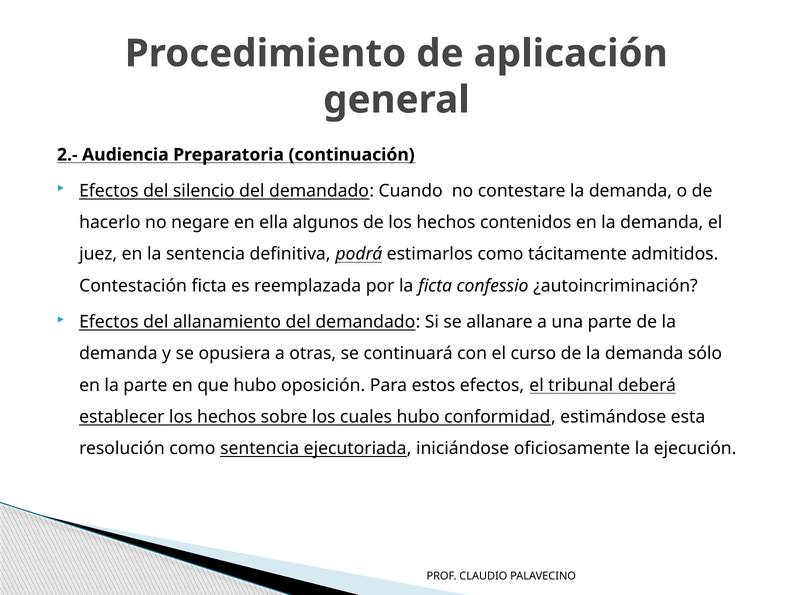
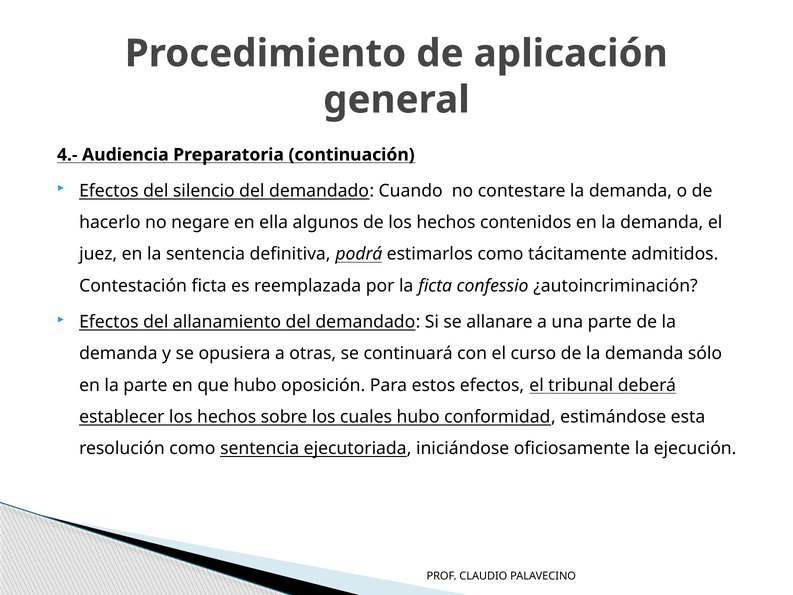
2.-: 2.- -> 4.- (67, 155)
